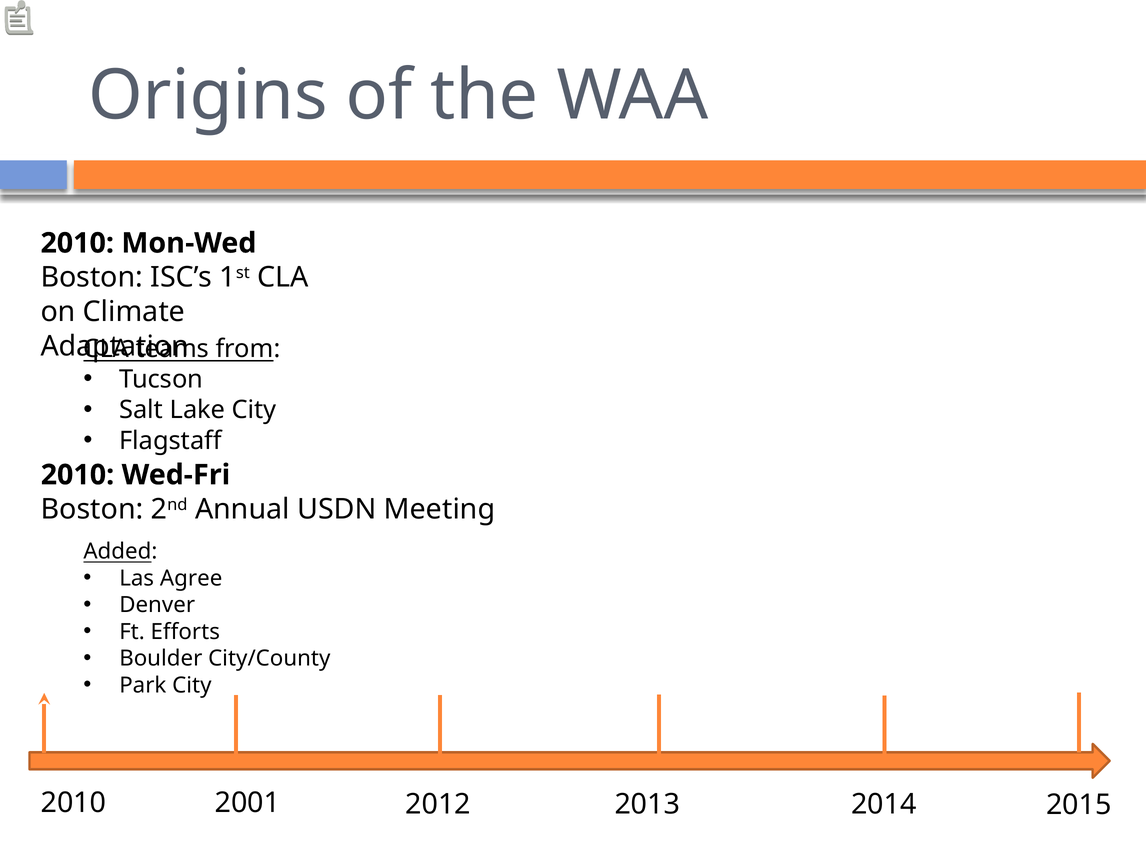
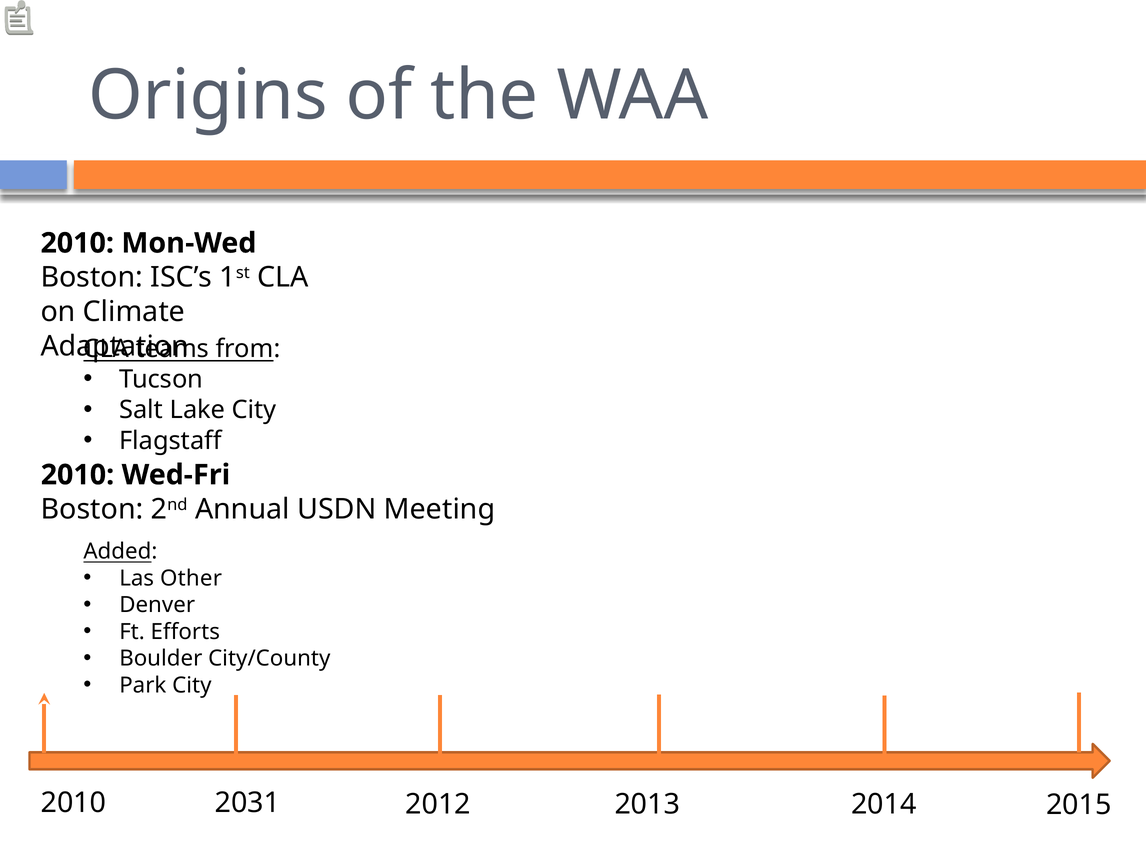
Agree: Agree -> Other (191, 579)
2001: 2001 -> 2031 (247, 803)
